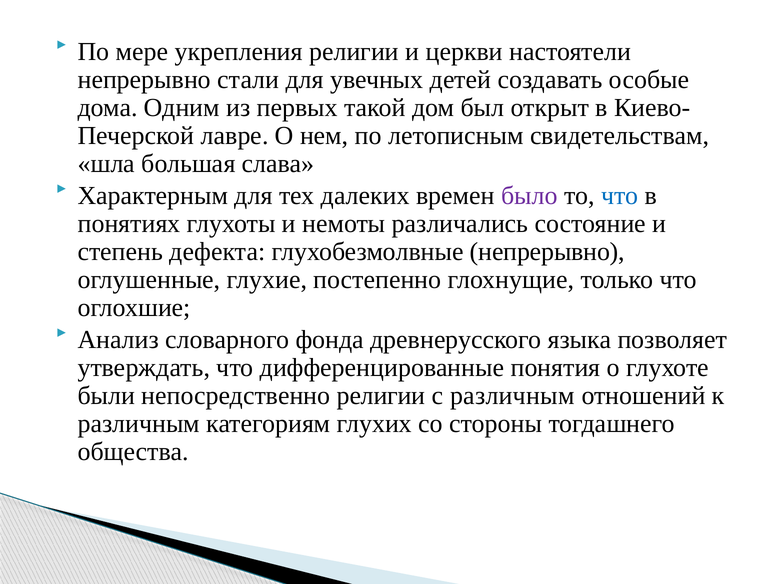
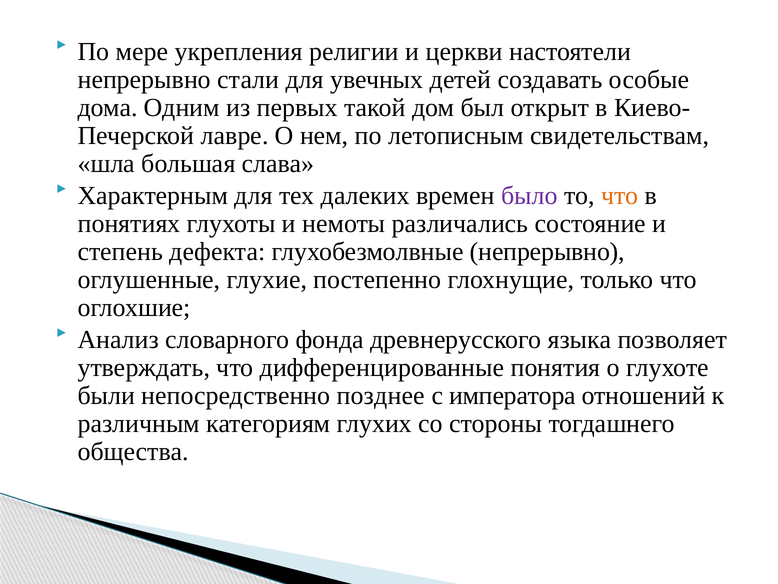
что colour: blue -> orange (620, 195)
непосредственно религии: религии -> позднее (381, 395)
с различным: различным -> императора (512, 395)
